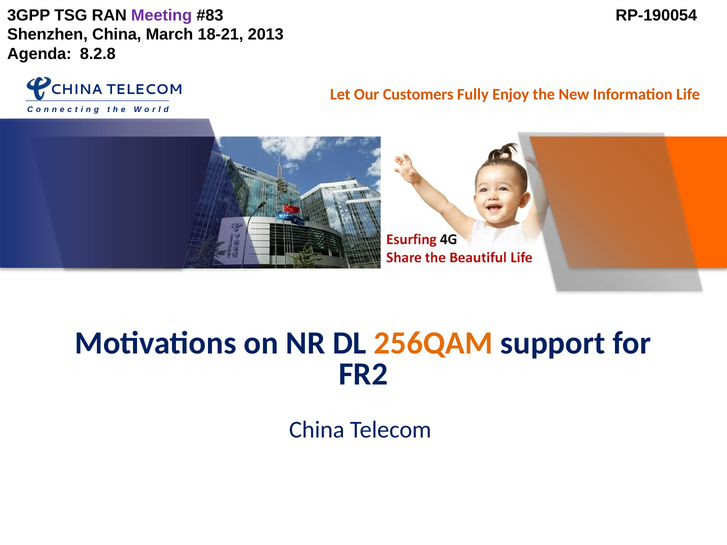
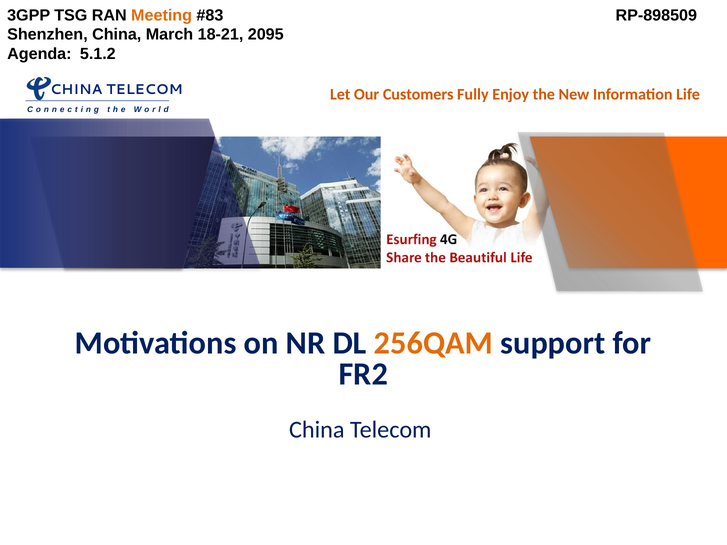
Meeting colour: purple -> orange (162, 15)
RP-190054: RP-190054 -> RP-898509 (656, 15)
2013: 2013 -> 2095 (266, 35)
8.2.8: 8.2.8 -> 5.1.2 (98, 54)
